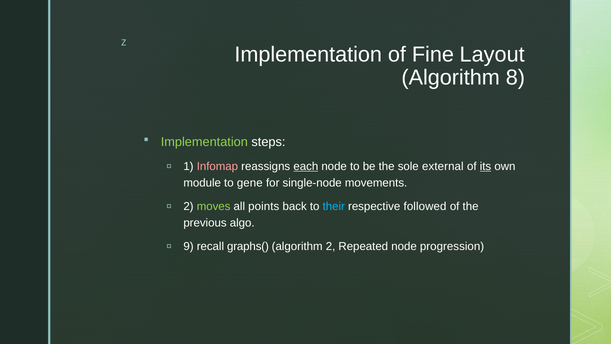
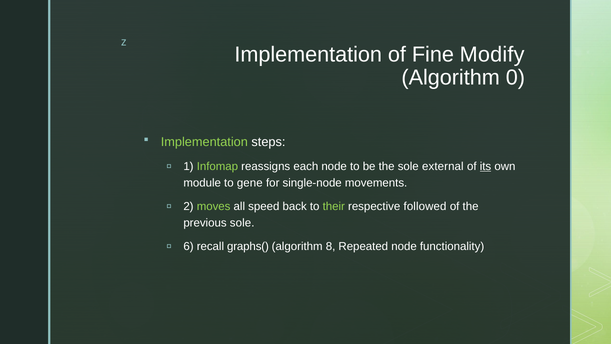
Layout: Layout -> Modify (492, 54)
8: 8 -> 0 (515, 78)
Infomap colour: pink -> light green (217, 166)
each underline: present -> none (306, 166)
points: points -> speed (264, 206)
their colour: light blue -> light green (334, 206)
previous algo: algo -> sole (242, 223)
9: 9 -> 6 (188, 246)
algorithm 2: 2 -> 8 (331, 246)
progression: progression -> functionality (452, 246)
